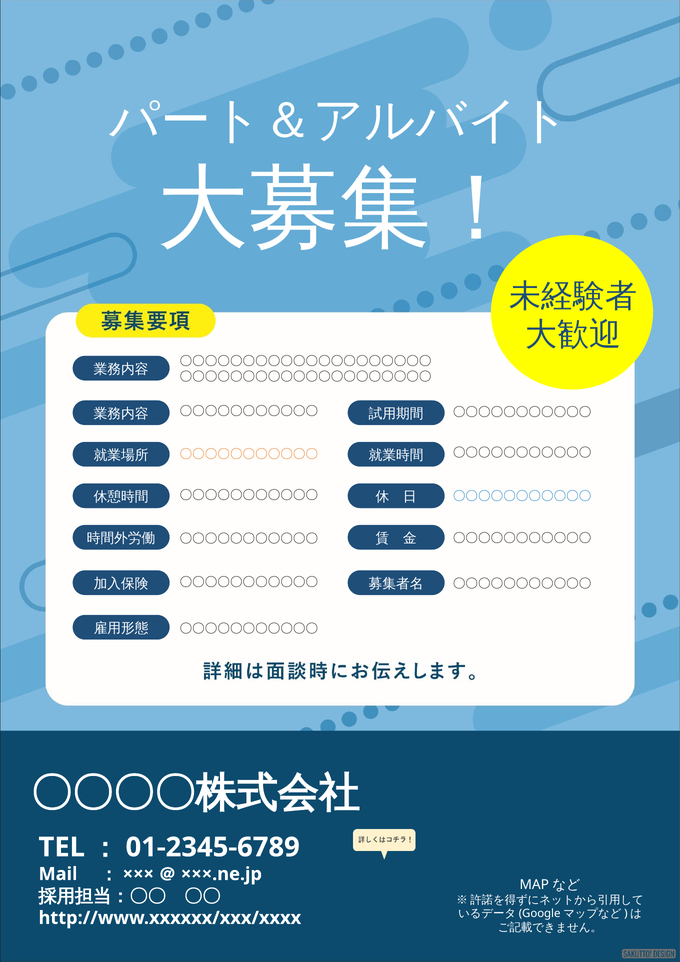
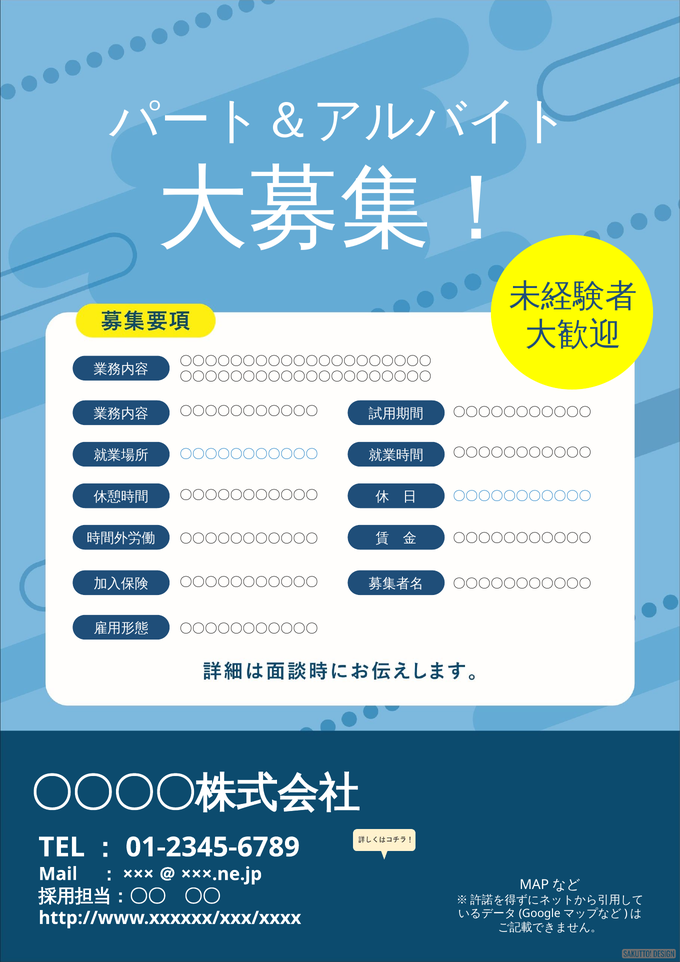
〇〇〇〇〇〇〇〇〇〇〇 colour: orange -> blue (249, 454)
